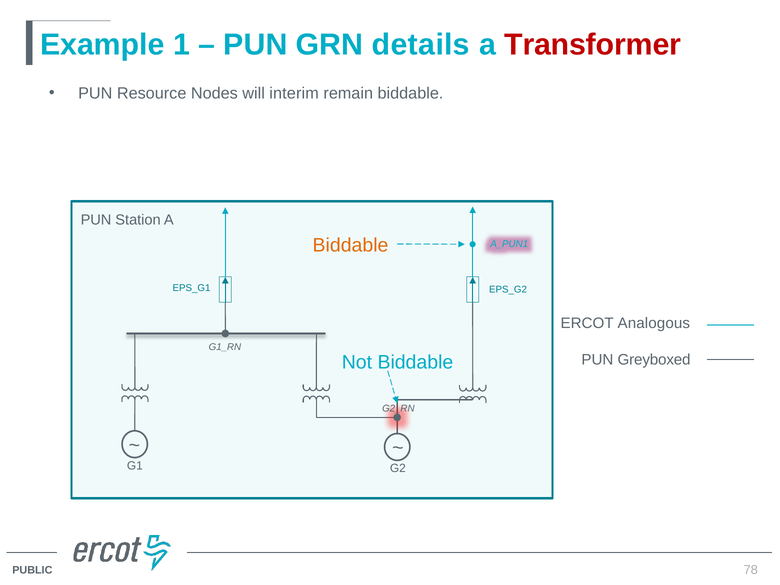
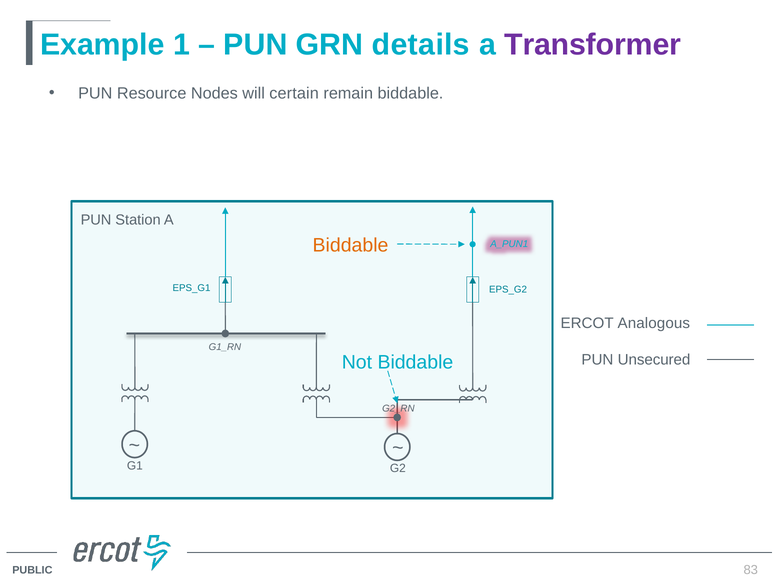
Transformer colour: red -> purple (593, 45)
interim: interim -> certain (294, 93)
Greyboxed: Greyboxed -> Unsecured (654, 360)
78: 78 -> 83 (751, 570)
